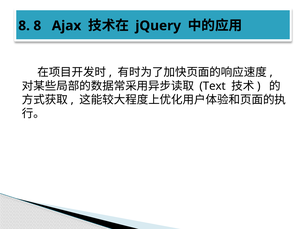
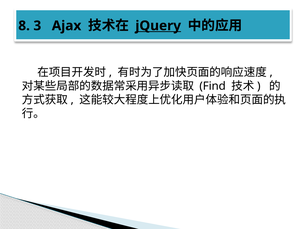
8 8: 8 -> 3 (37, 26)
jQuery underline: none -> present (158, 26)
Text: Text -> Find (213, 86)
